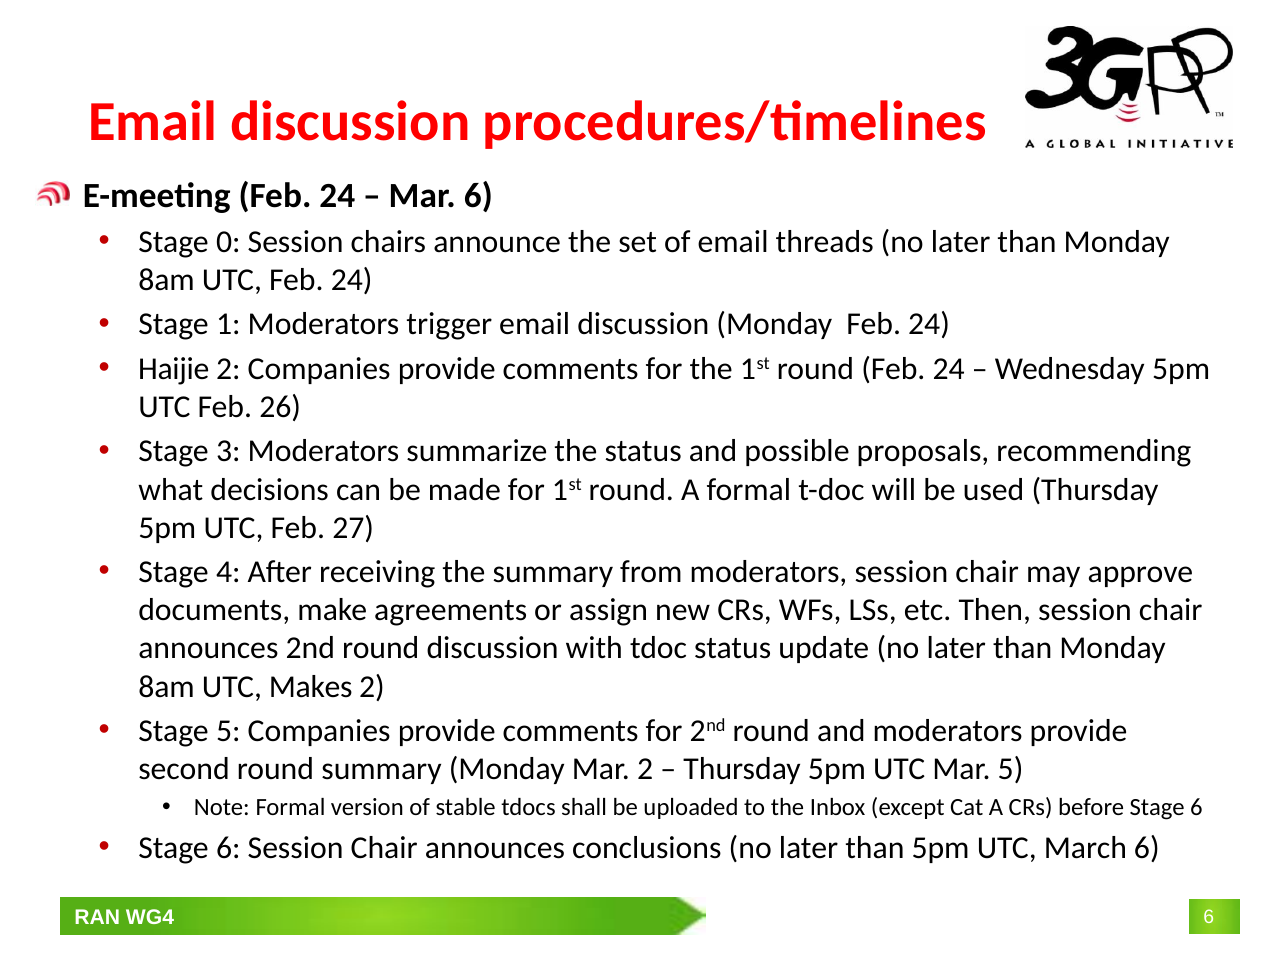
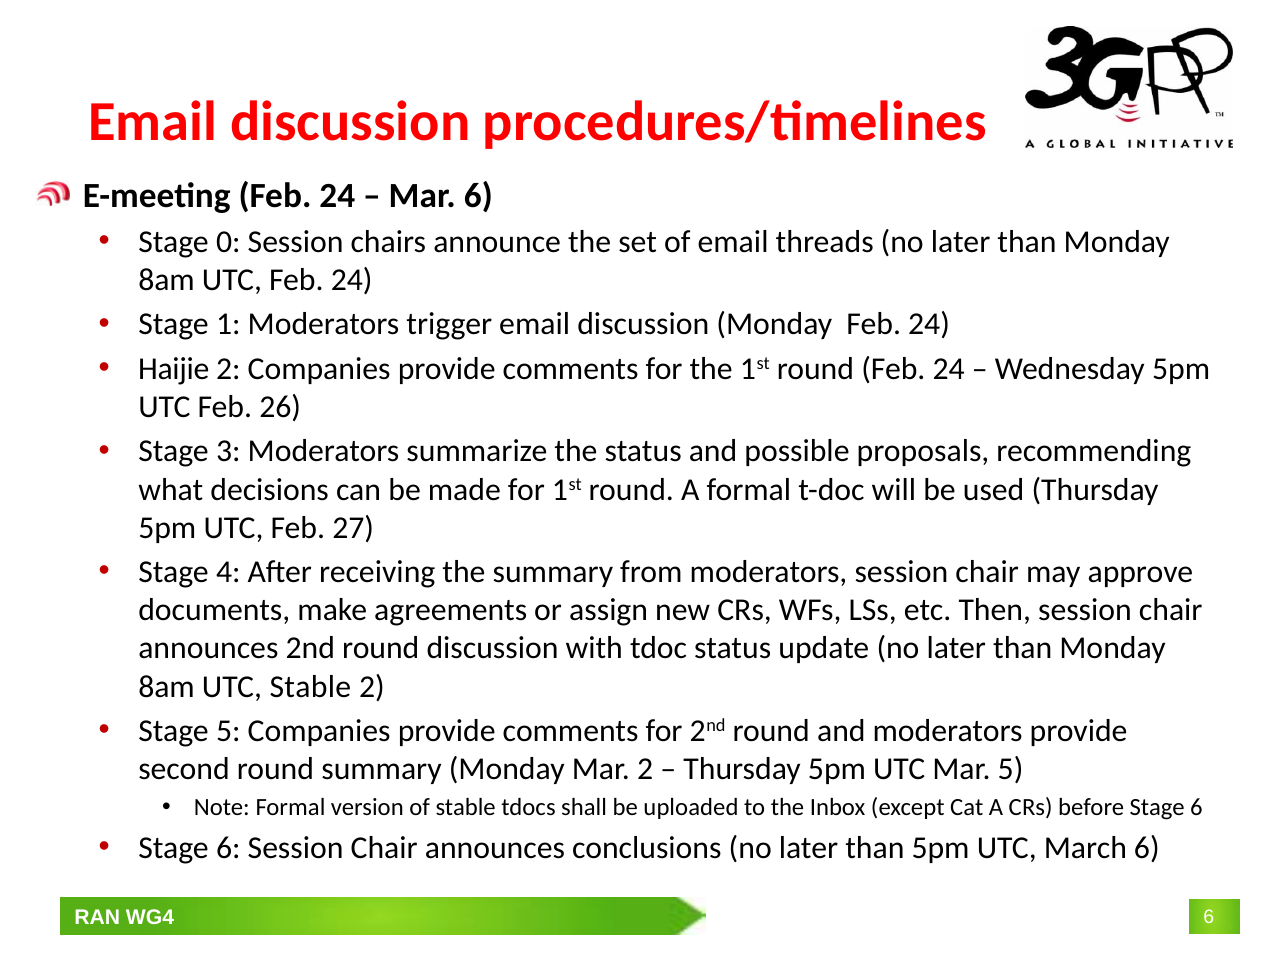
UTC Makes: Makes -> Stable (310, 686)
